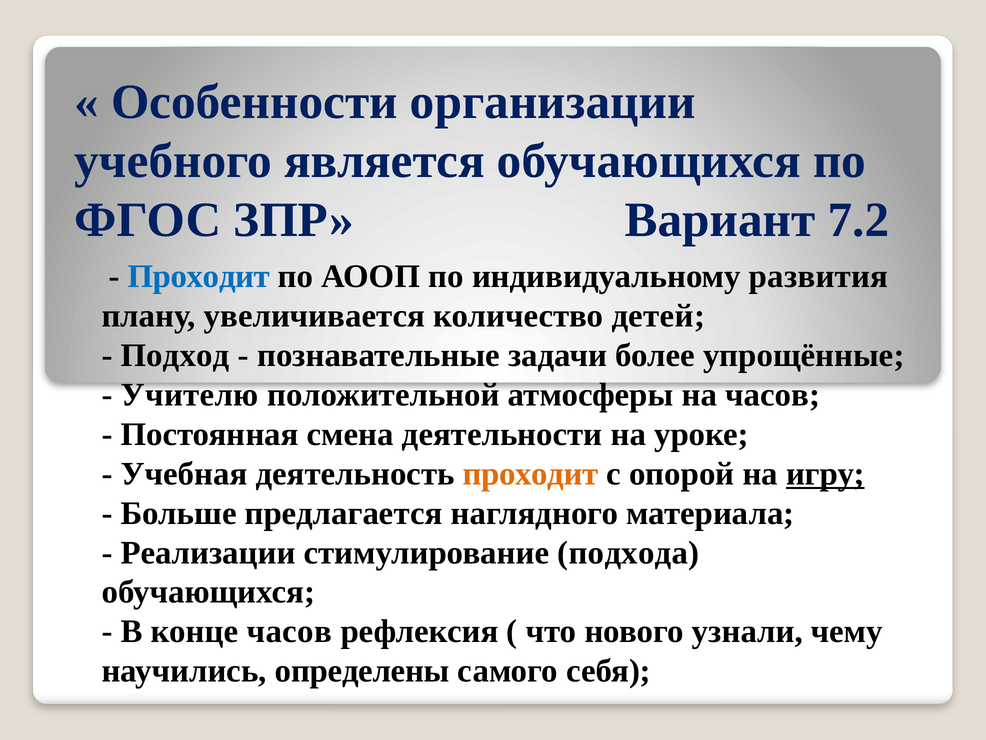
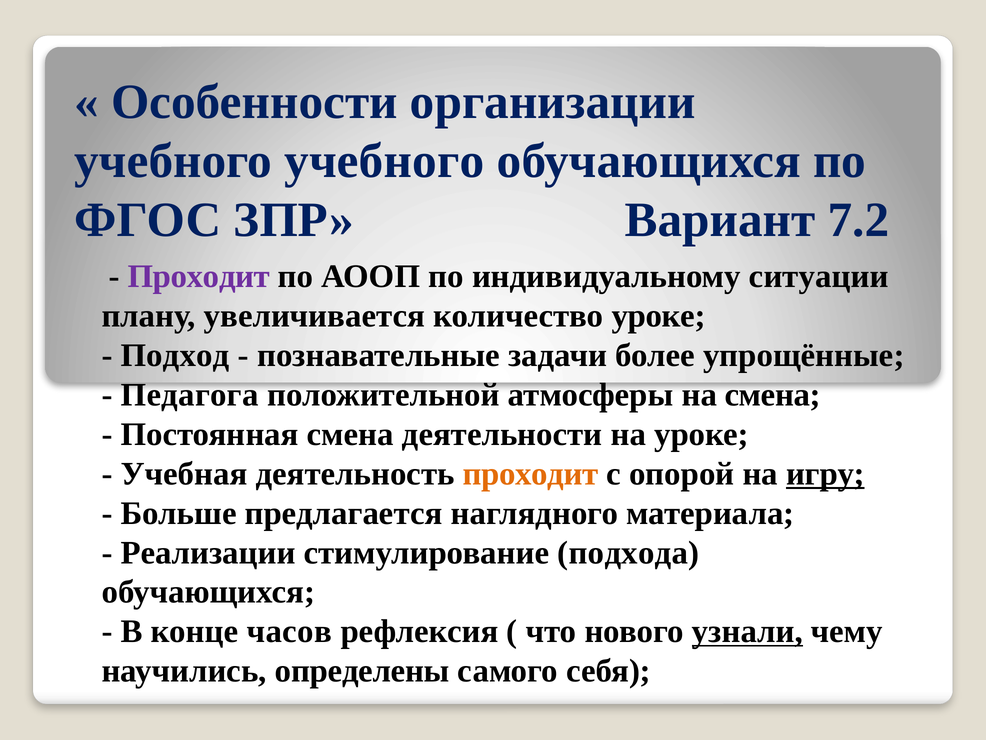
учебного является: является -> учебного (384, 161)
Проходит colour: blue -> purple (199, 276)
развития: развития -> ситуации (819, 276)
количество детей: детей -> уроке (659, 316)
Учителю: Учителю -> Педагога (190, 395)
на часов: часов -> смена (773, 395)
узнали underline: none -> present (747, 631)
